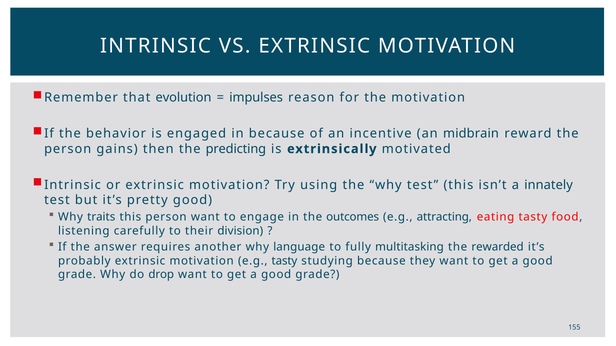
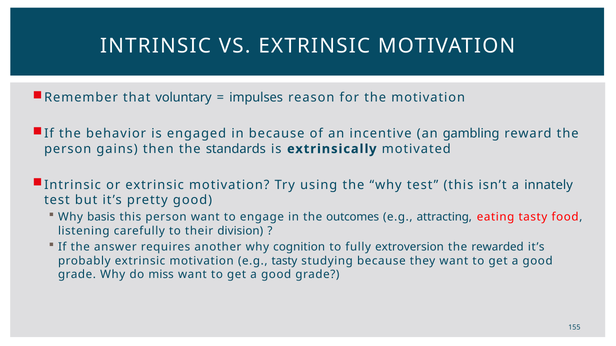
evolution: evolution -> voluntary (184, 98)
midbrain: midbrain -> gambling (471, 134)
predicting: predicting -> standards (236, 149)
traits: traits -> basis (101, 217)
language: language -> cognition (299, 247)
multitasking: multitasking -> extroversion (410, 247)
drop: drop -> miss (161, 275)
